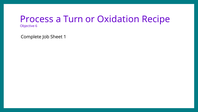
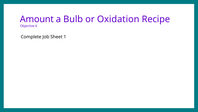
Process: Process -> Amount (37, 19)
Turn: Turn -> Bulb (73, 19)
